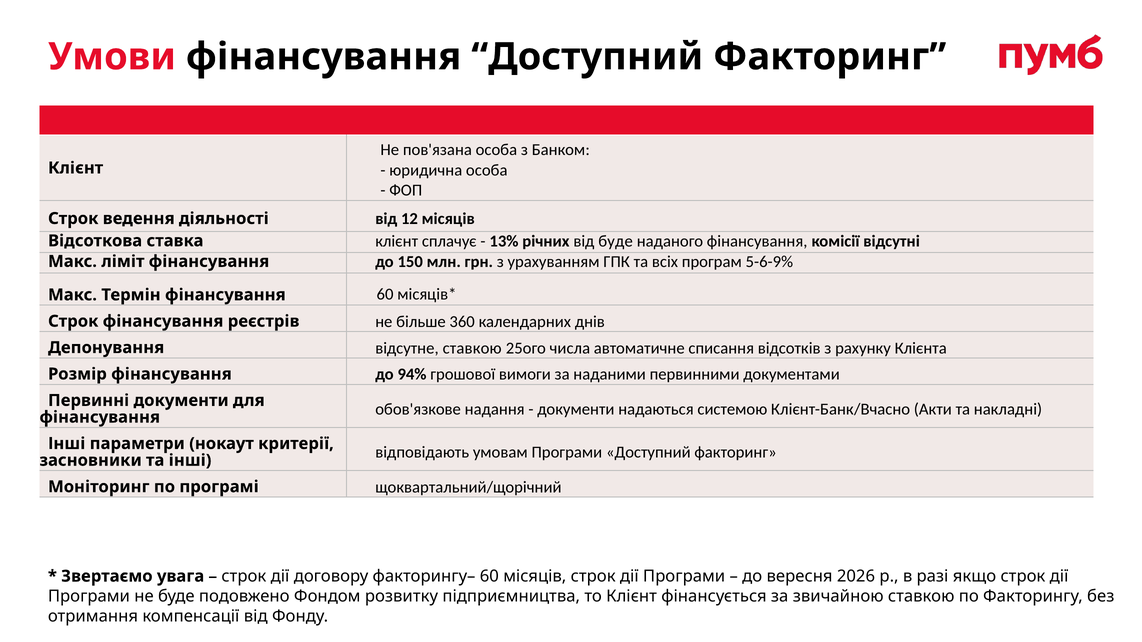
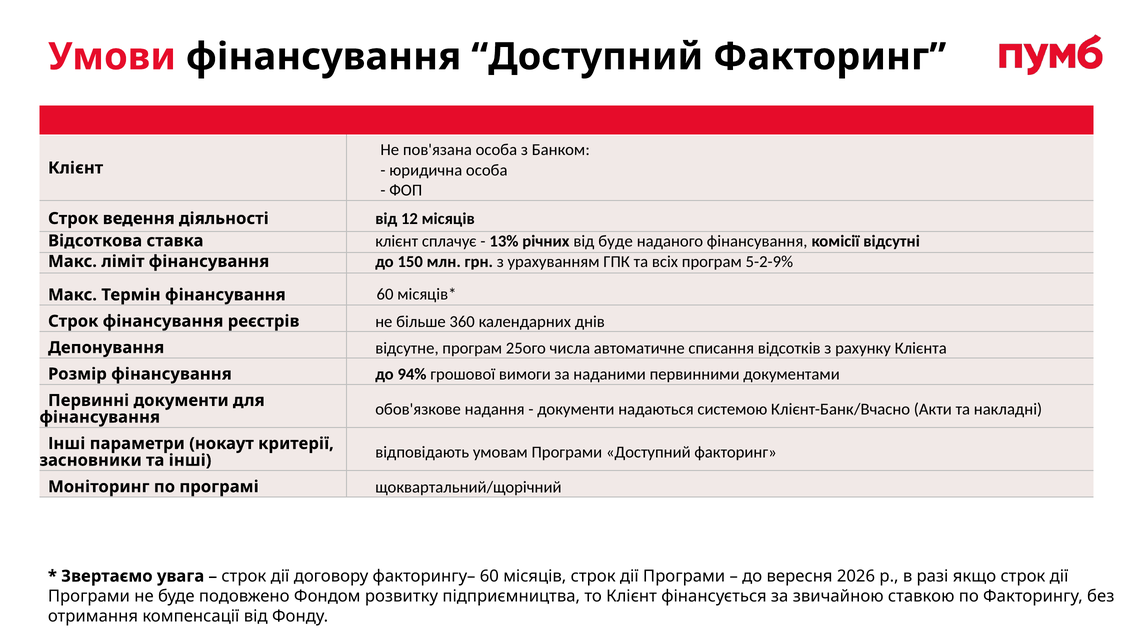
5-6-9%: 5-6-9% -> 5-2-9% (769, 262)
відсутне ставкою: ставкою -> програм (472, 348)
